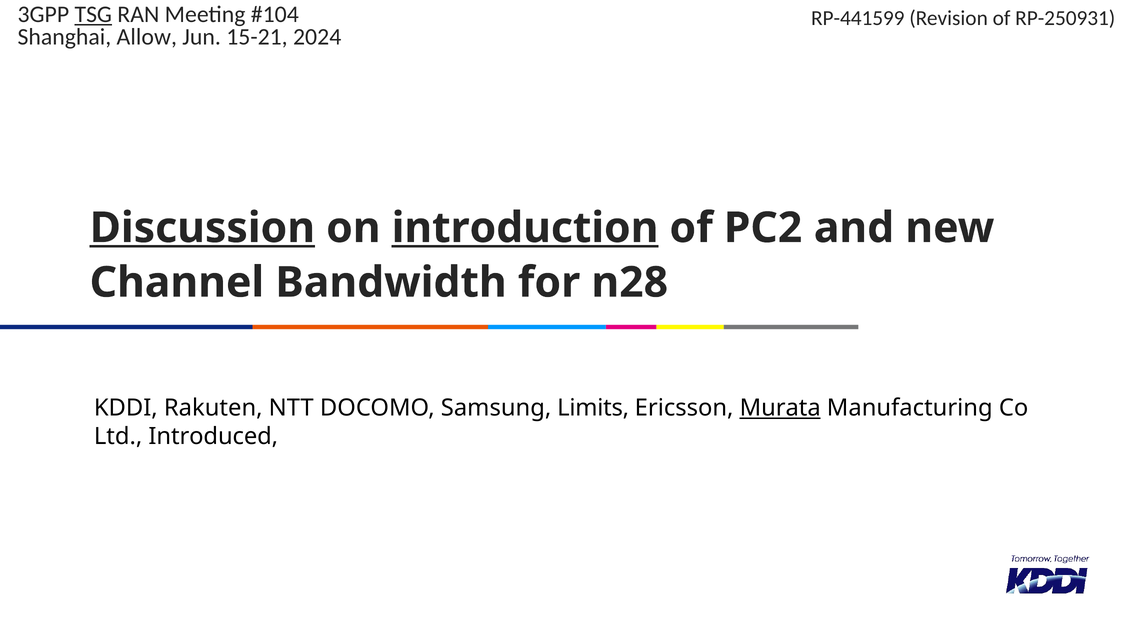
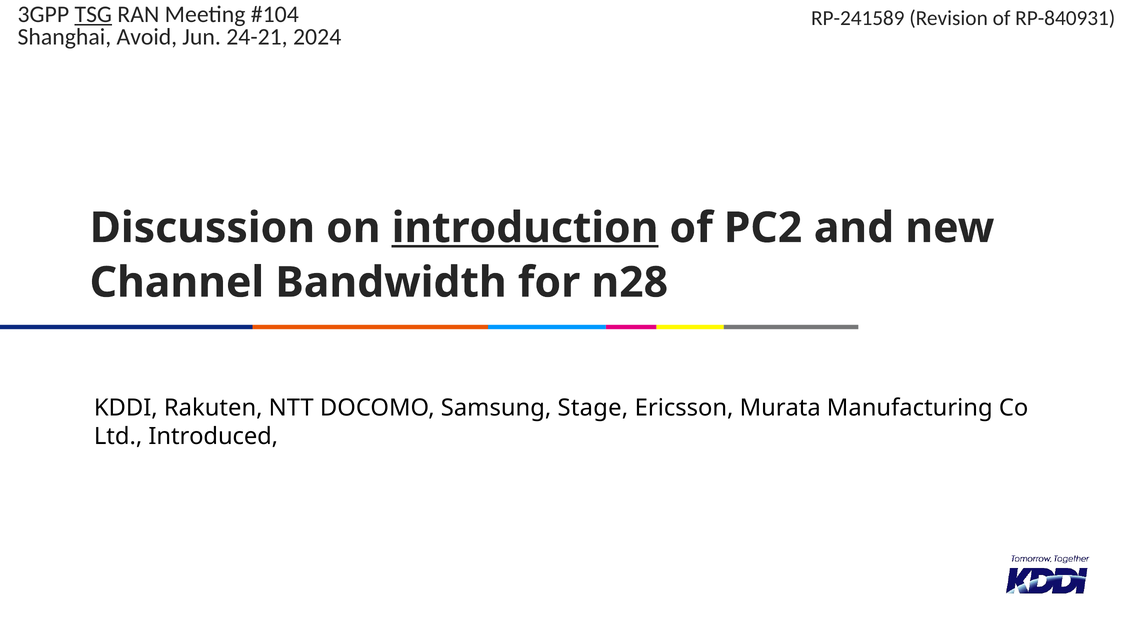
RP-441599: RP-441599 -> RP-241589 (858, 18)
RP-250931: RP-250931 -> RP-840931 (1065, 18)
Allow: Allow -> Avoid (147, 37)
15-21: 15-21 -> 24-21 (257, 37)
Discussion underline: present -> none (202, 228)
Limits: Limits -> Stage (593, 408)
Murata underline: present -> none (780, 408)
